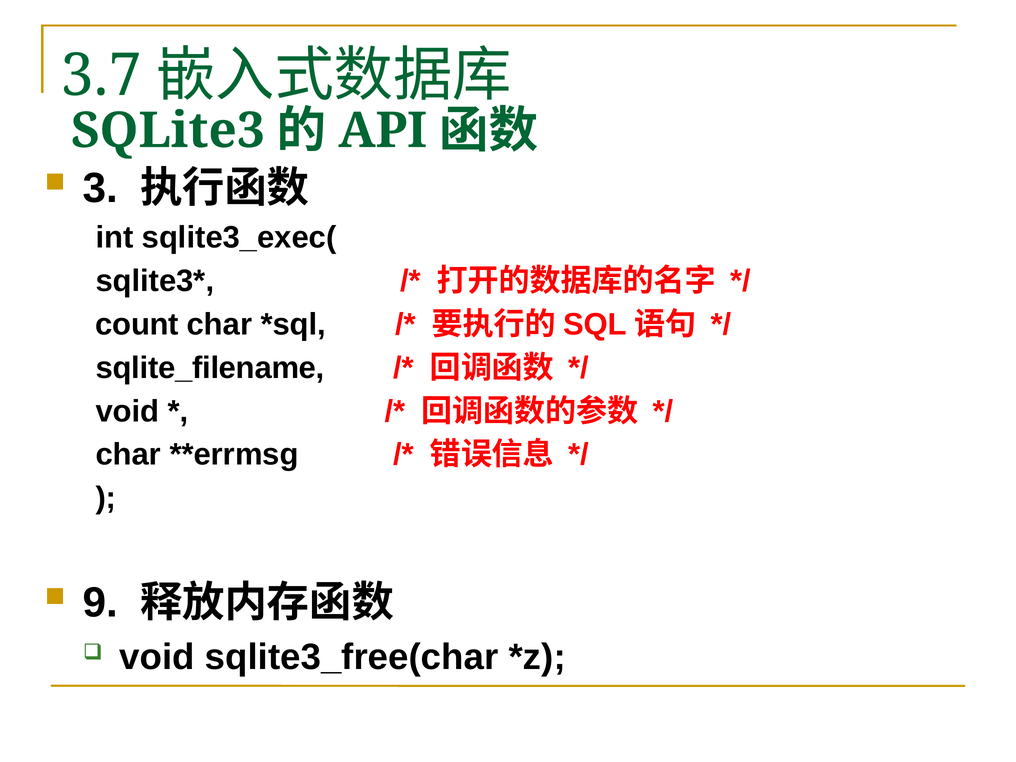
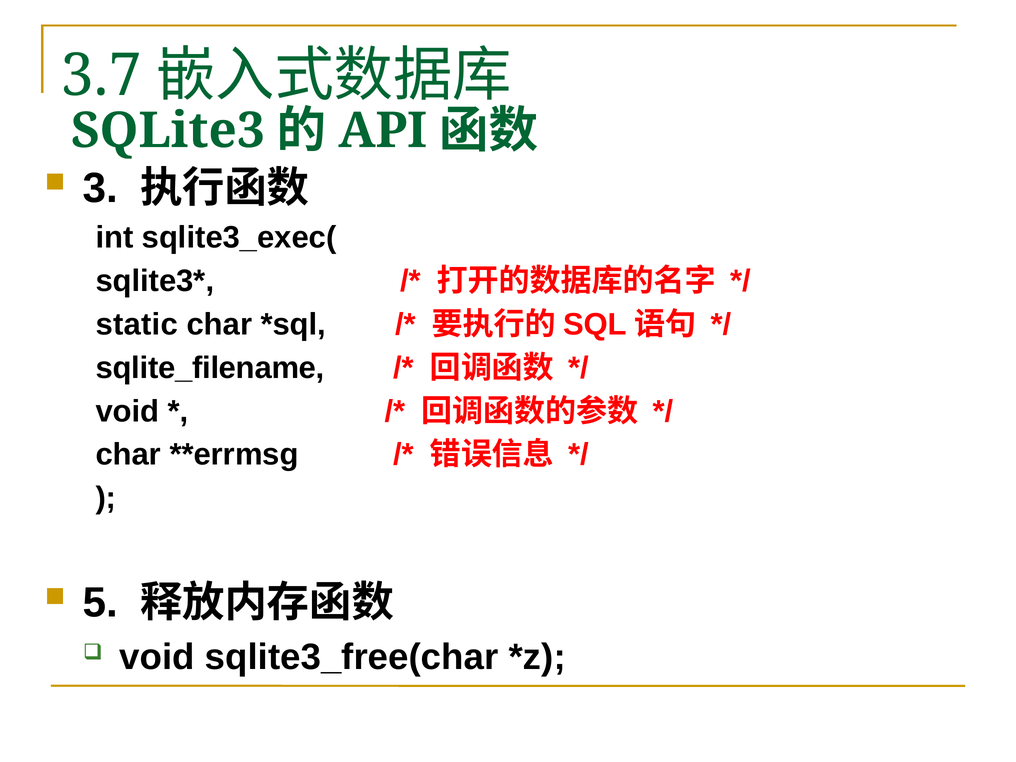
count: count -> static (137, 324)
9: 9 -> 5 (101, 603)
